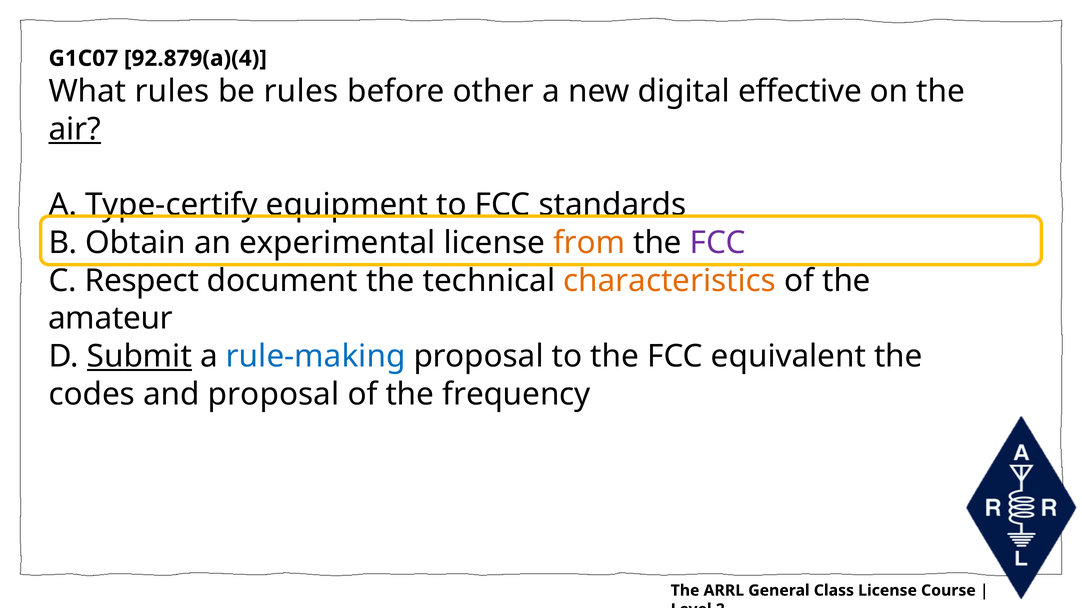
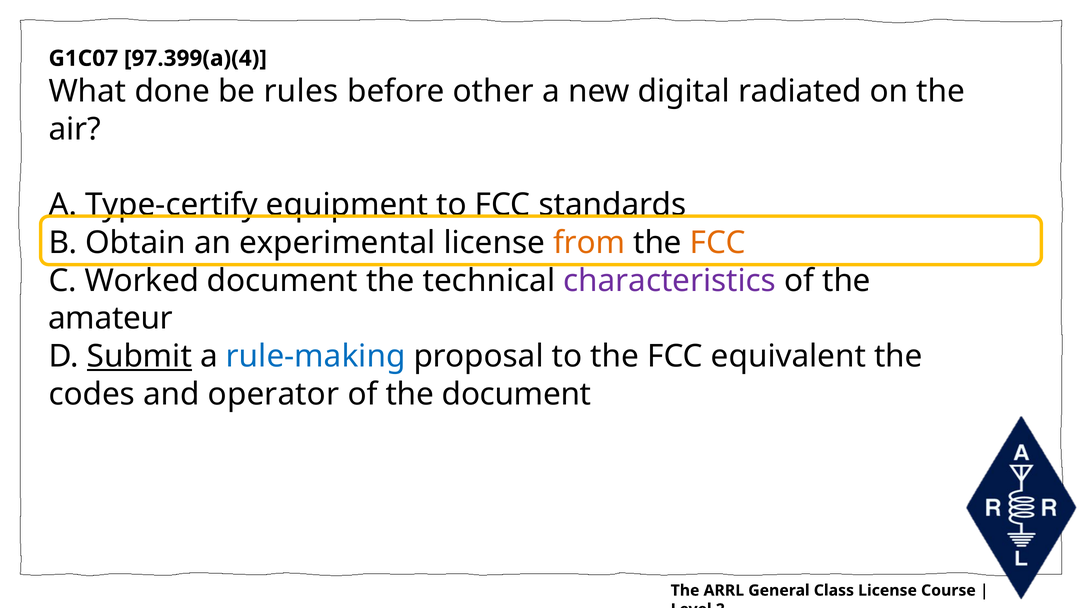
92.879(a)(4: 92.879(a)(4 -> 97.399(a)(4 (195, 58)
What rules: rules -> done (172, 92)
effective: effective -> radiated (800, 92)
air underline: present -> none (75, 129)
FCC colour: purple -> orange (718, 243)
Respect: Respect -> Worked (142, 281)
characteristics colour: orange -> purple (670, 281)
and proposal: proposal -> operator (274, 395)
the frequency: frequency -> document (517, 395)
